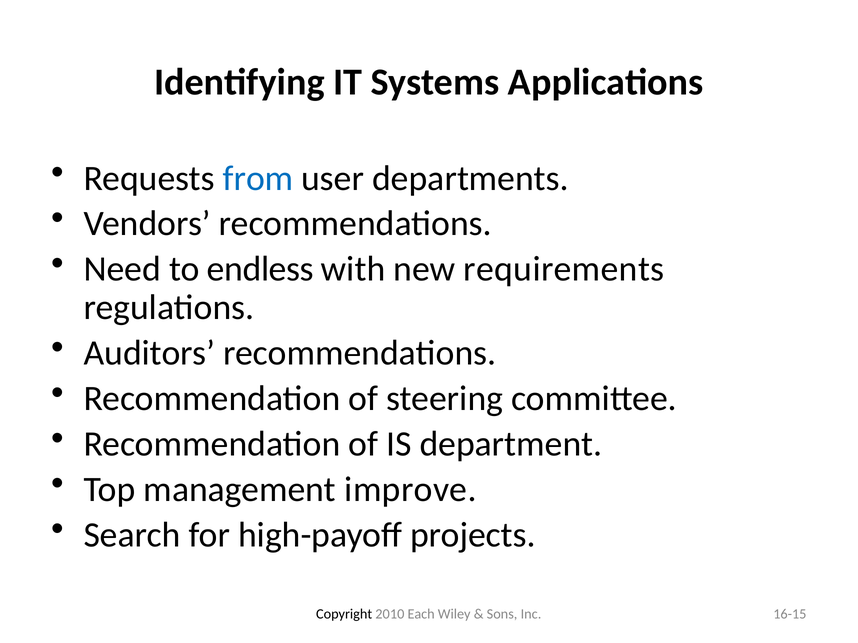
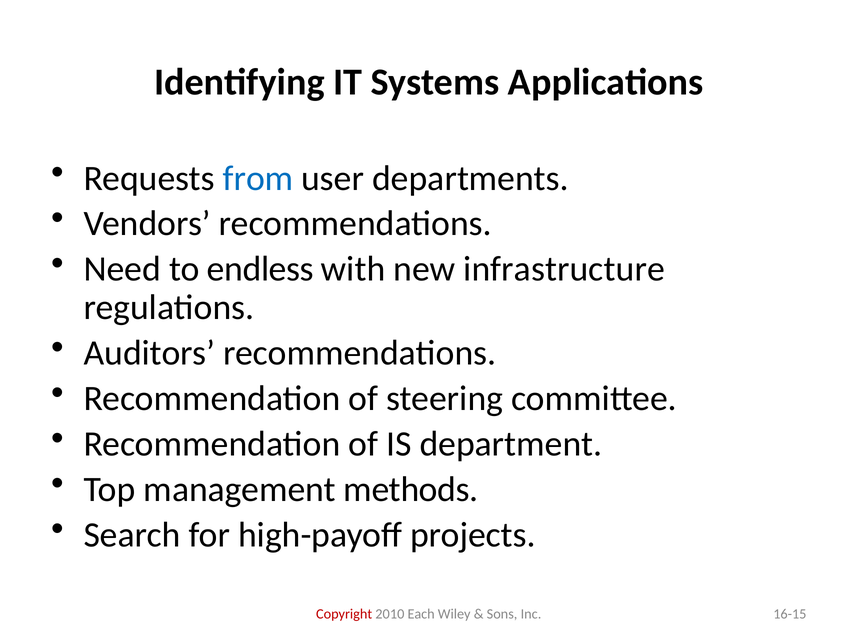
requirements: requirements -> infrastructure (564, 269)
improve: improve -> methods (411, 490)
Copyright colour: black -> red (344, 614)
